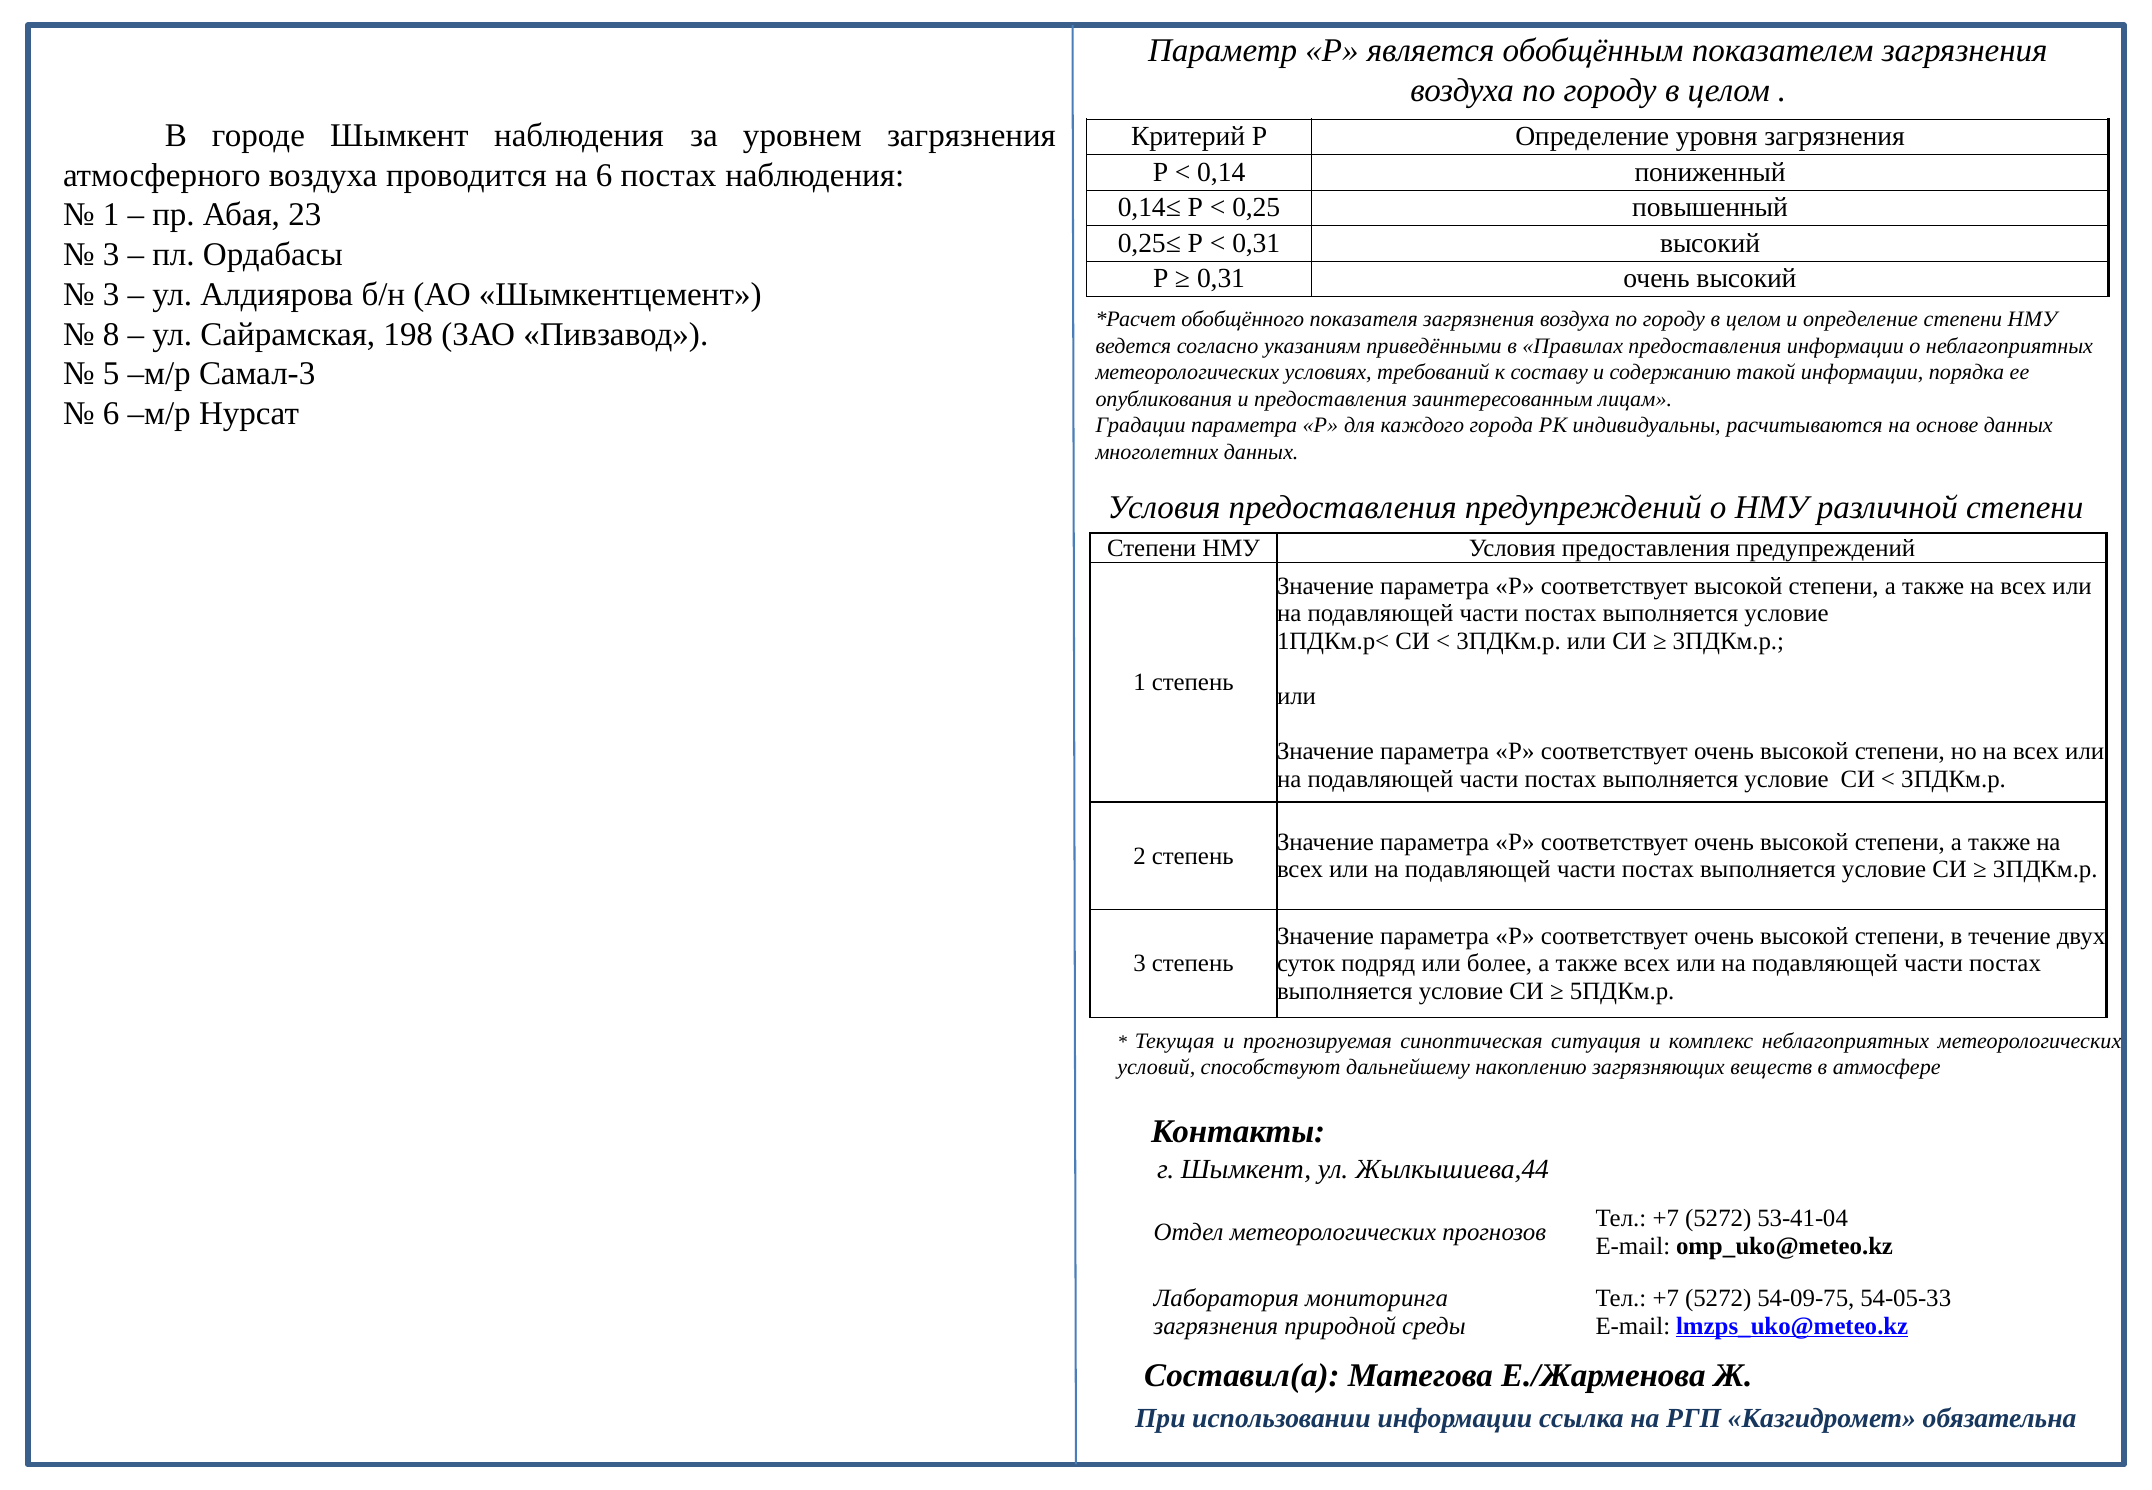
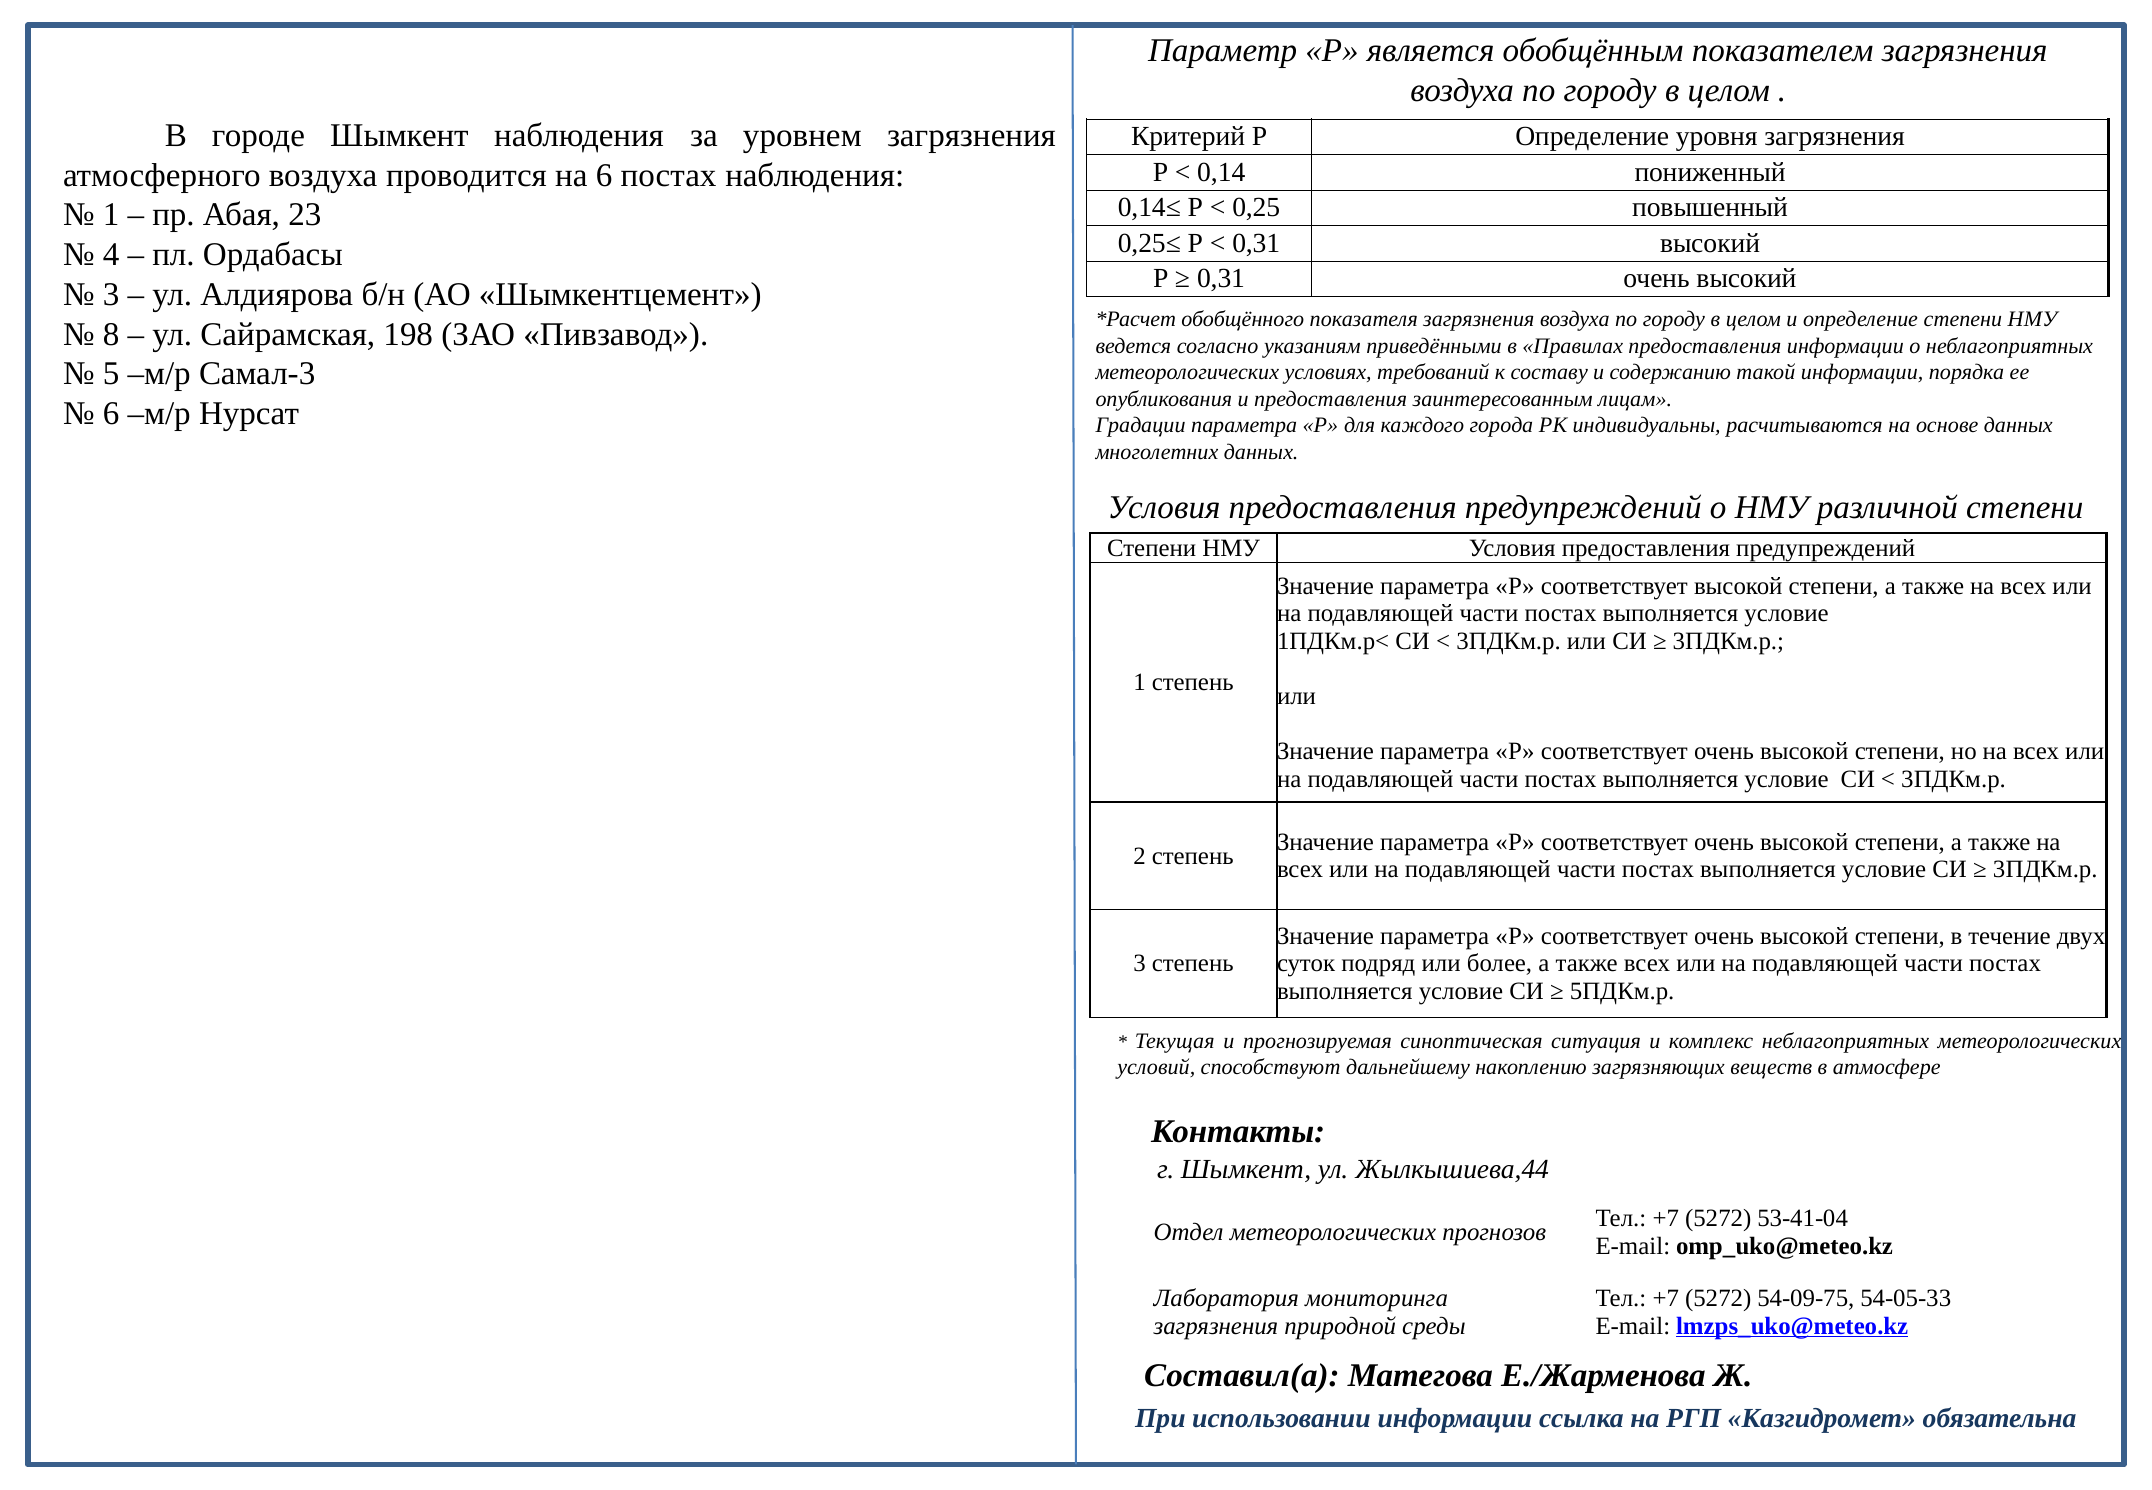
3: 3 -> 4 (111, 255)
